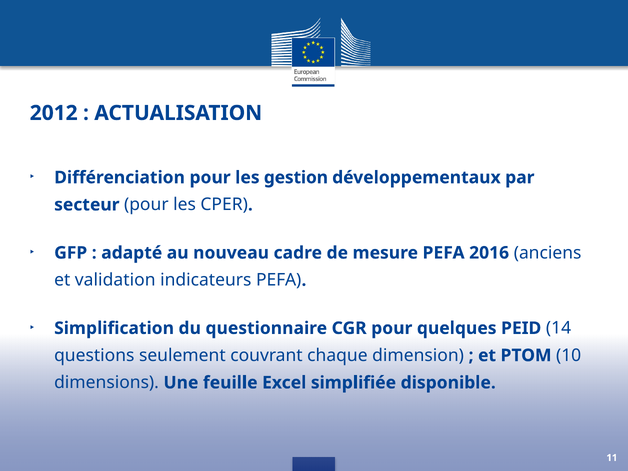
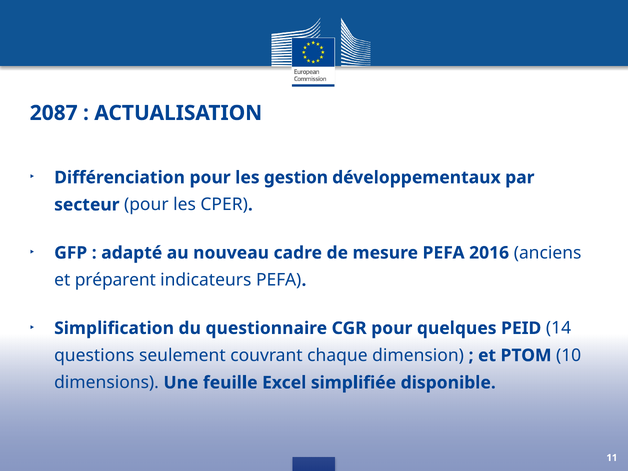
2012: 2012 -> 2087 (54, 113)
validation: validation -> préparent (115, 280)
